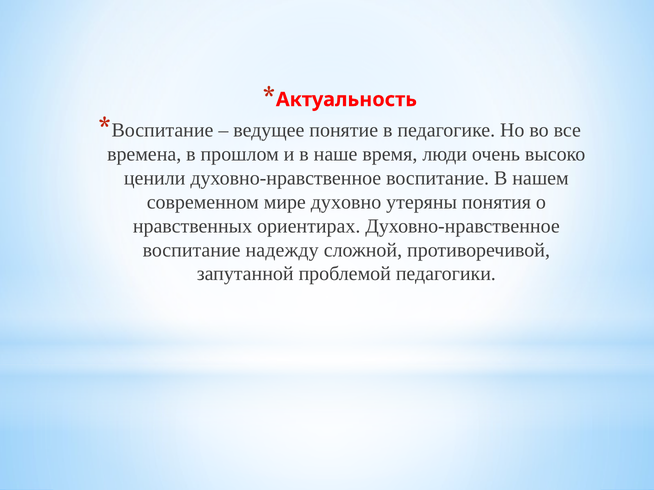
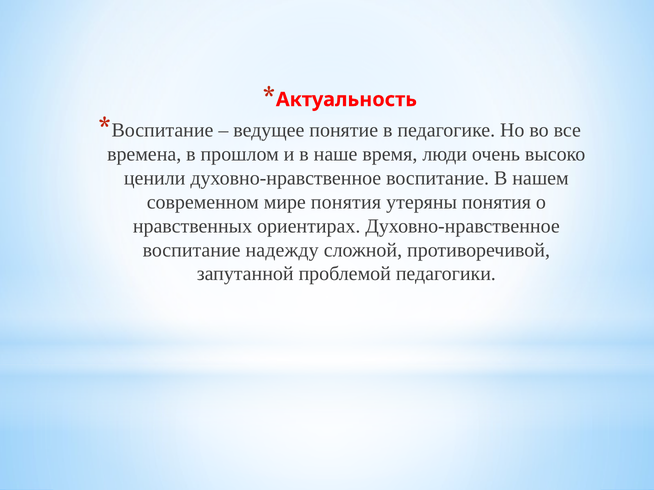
мире духовно: духовно -> понятия (346, 202)
